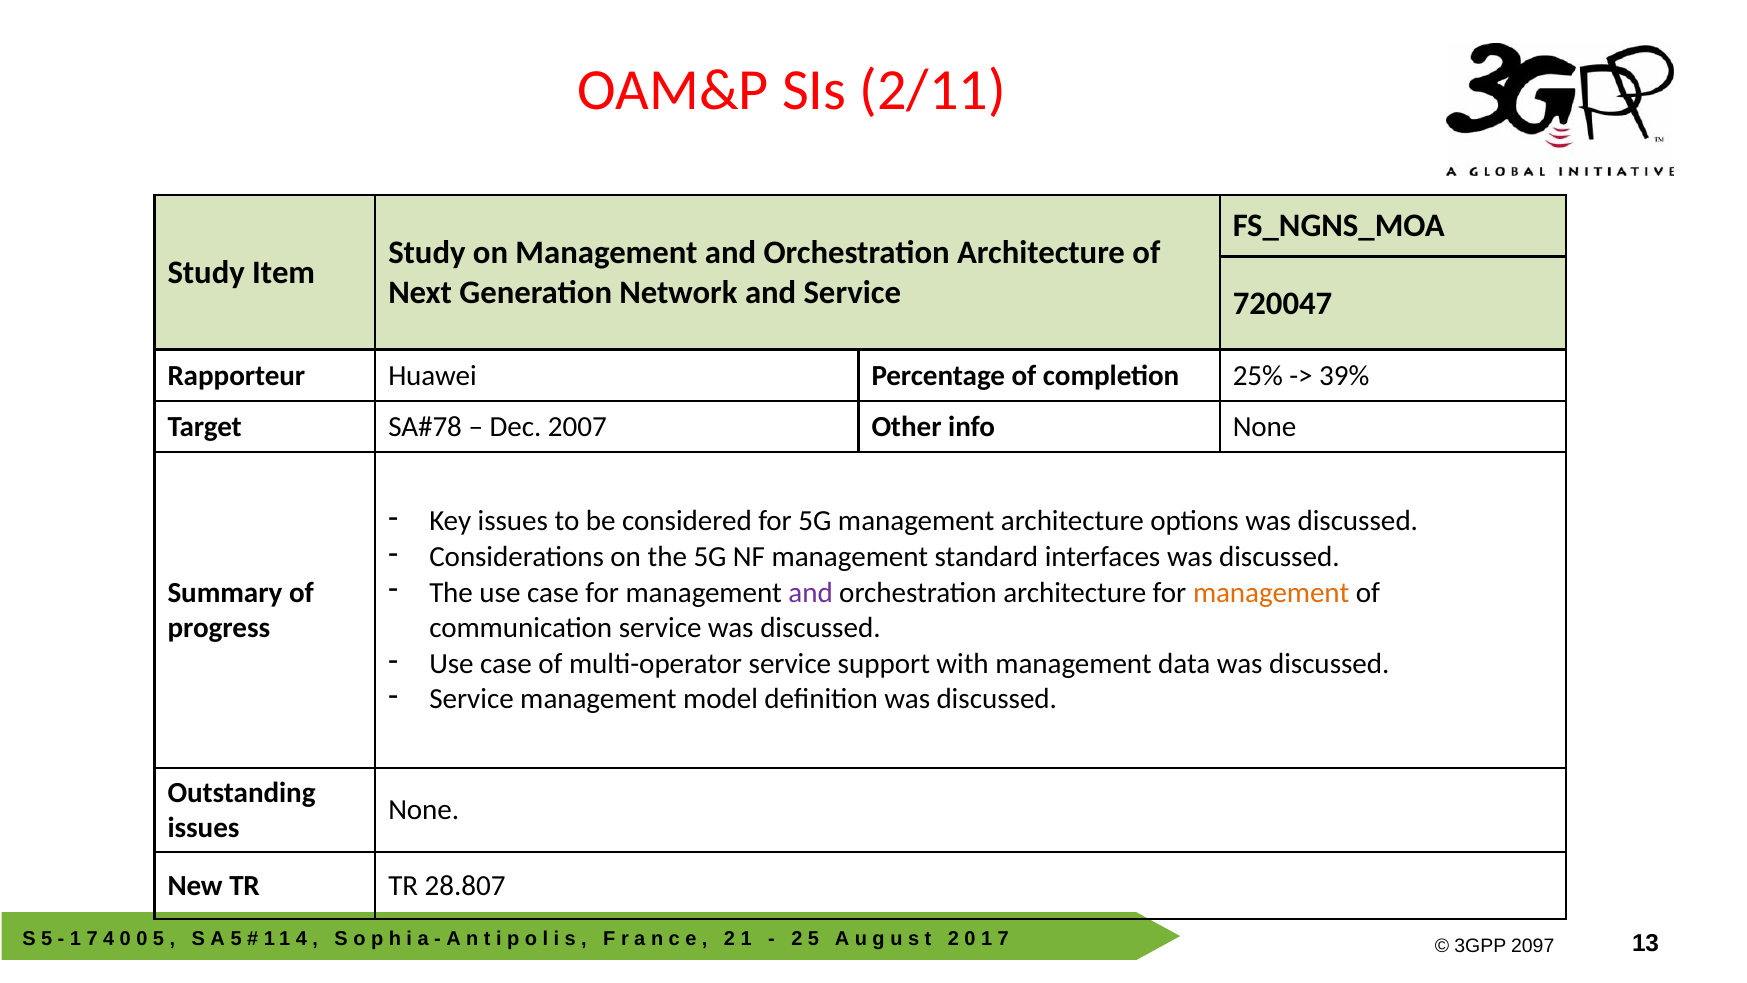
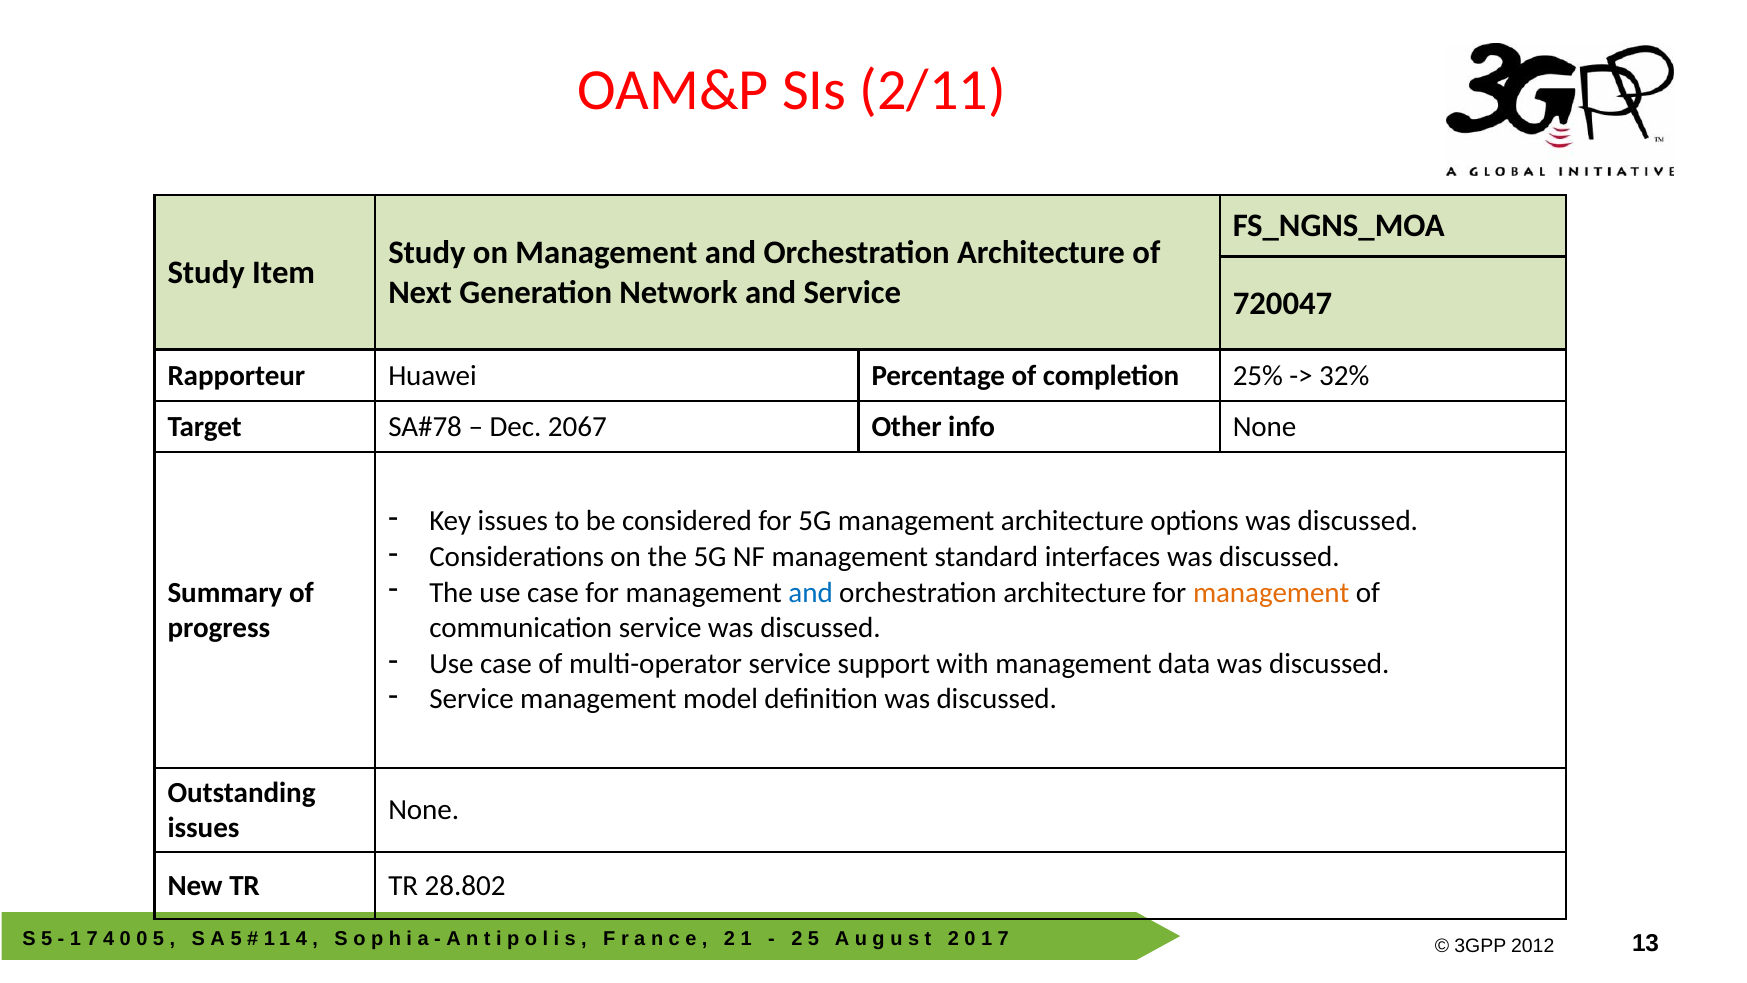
39%: 39% -> 32% (1344, 375)
2007: 2007 -> 2067 (577, 427)
and colour: purple -> blue (811, 592)
28.807: 28.807 -> 28.802 (465, 886)
2097: 2097 -> 2012 (1533, 945)
